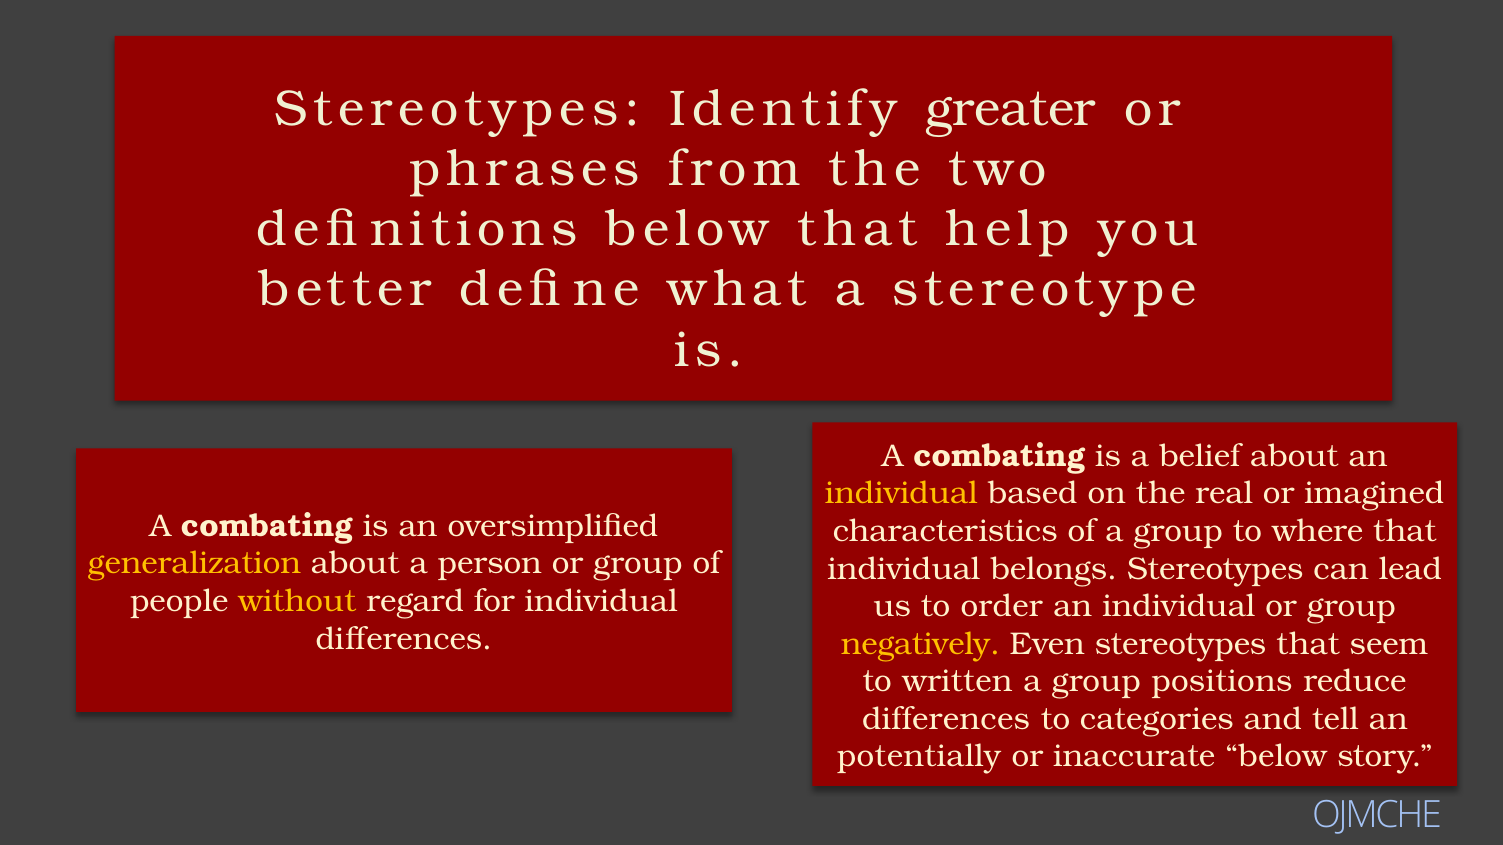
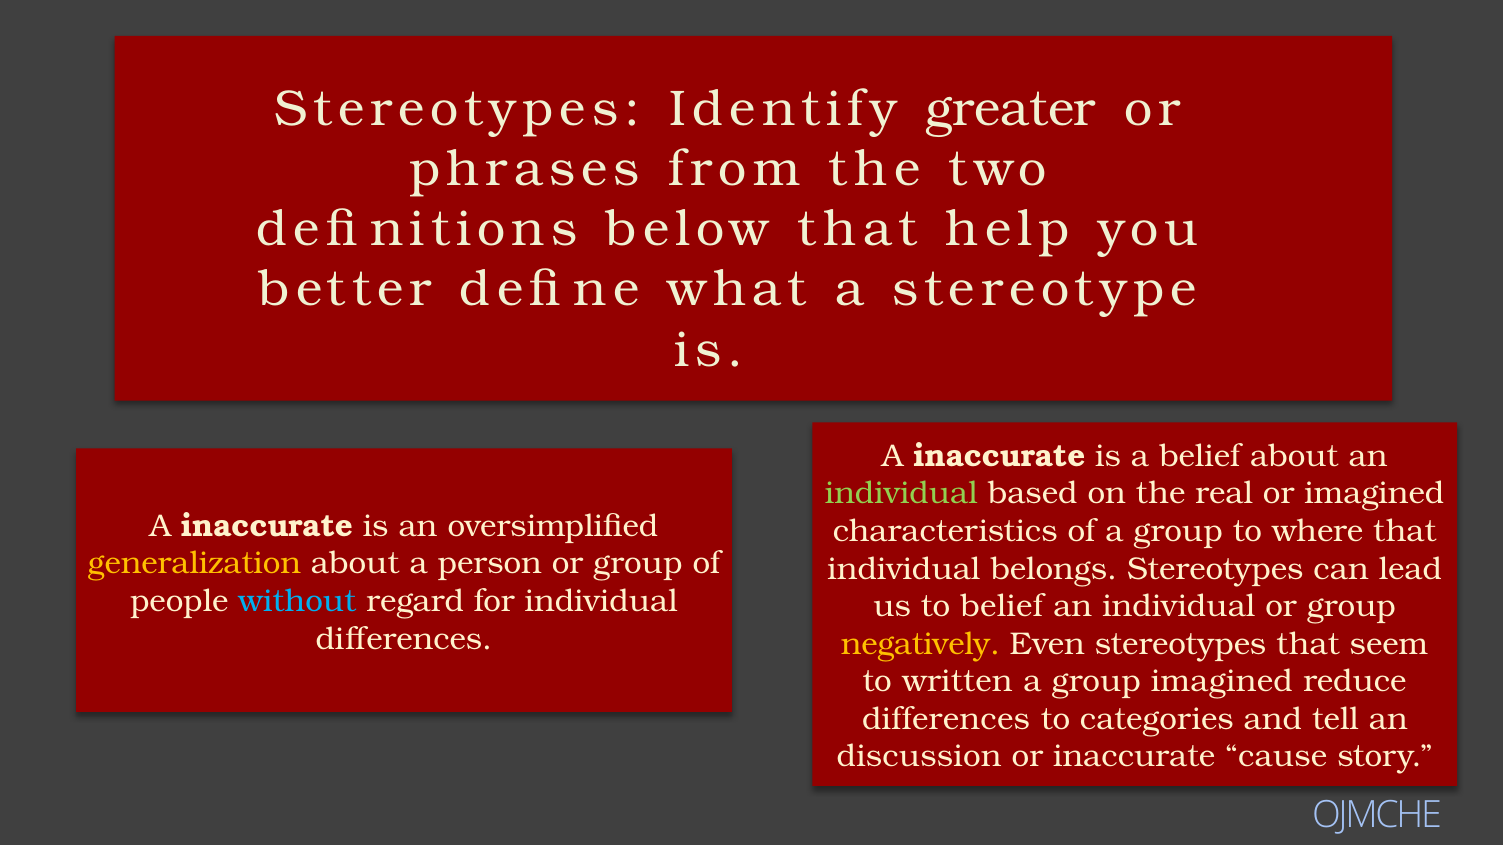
combating: combating -> inaccurate (999, 456)
individual colour: yellow -> light green (901, 494)
combating: combating -> inaccurate (267, 526)
without colour: yellow -> light blue (297, 601)
to order: order -> belief (1002, 607)
group positions: positions -> imagined (1222, 682)
potentially: potentially -> discussion (919, 757)
inaccurate below: below -> cause (1276, 757)
